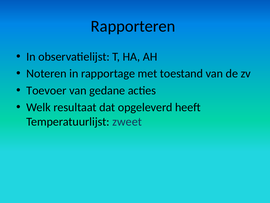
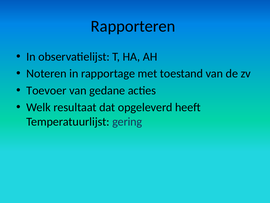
zweet: zweet -> gering (127, 121)
